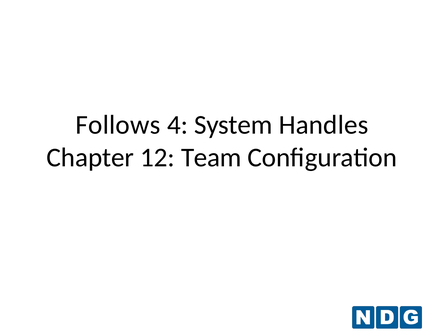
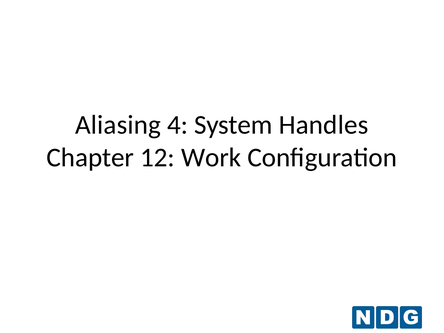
Follows: Follows -> Aliasing (118, 125)
Team: Team -> Work (211, 157)
